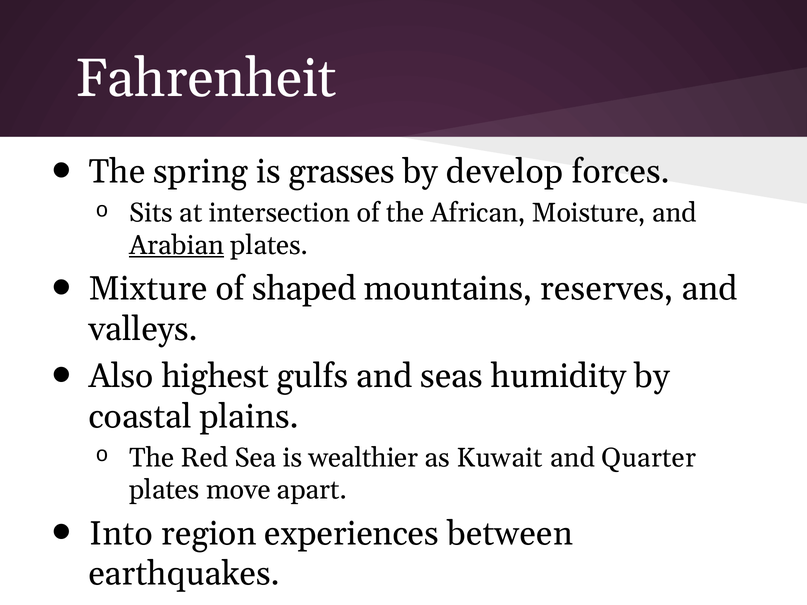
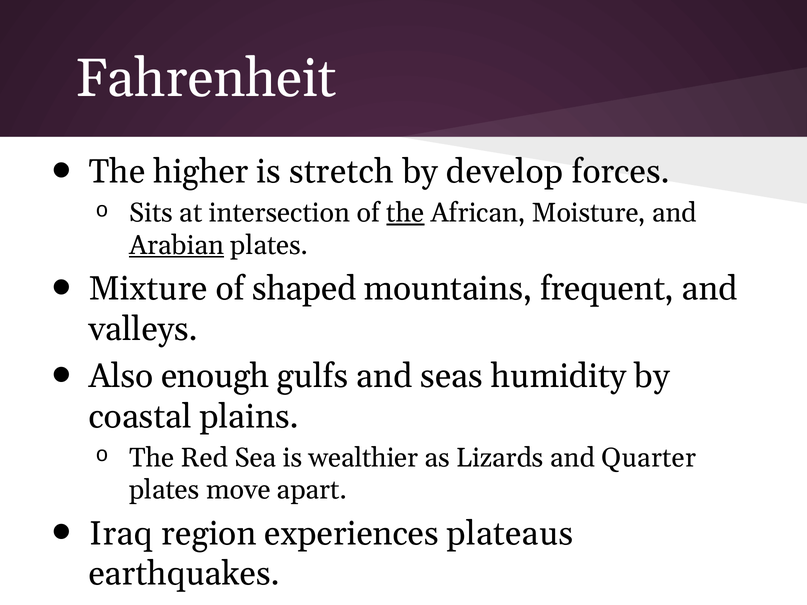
spring: spring -> higher (201, 172)
grasses: grasses -> stretch (341, 172)
the underline: none -> present (405, 213)
reserves: reserves -> frequent (607, 289)
highest: highest -> enough (215, 376)
Kuwait: Kuwait -> Lizards (500, 458)
Into: Into -> Iraq (121, 534)
between: between -> plateaus (510, 534)
